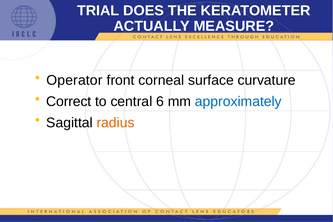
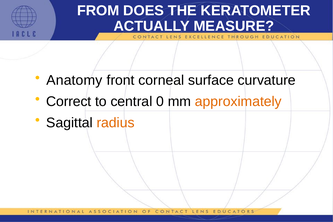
TRIAL: TRIAL -> FROM (98, 11)
Operator: Operator -> Anatomy (74, 80)
6: 6 -> 0 (160, 101)
approximately colour: blue -> orange (238, 101)
